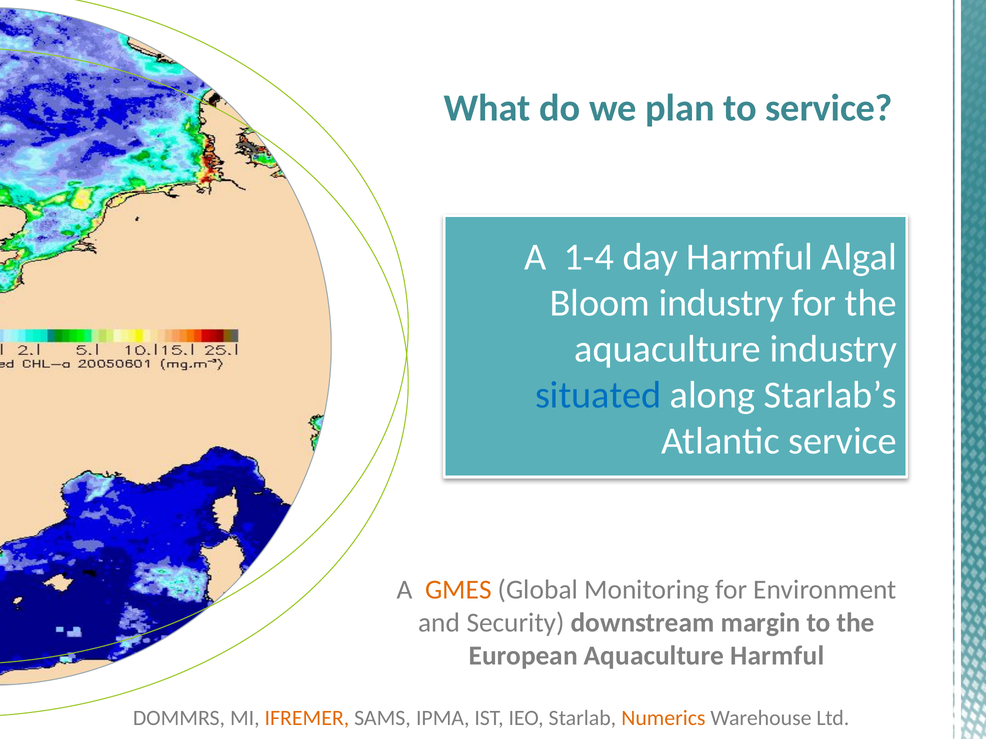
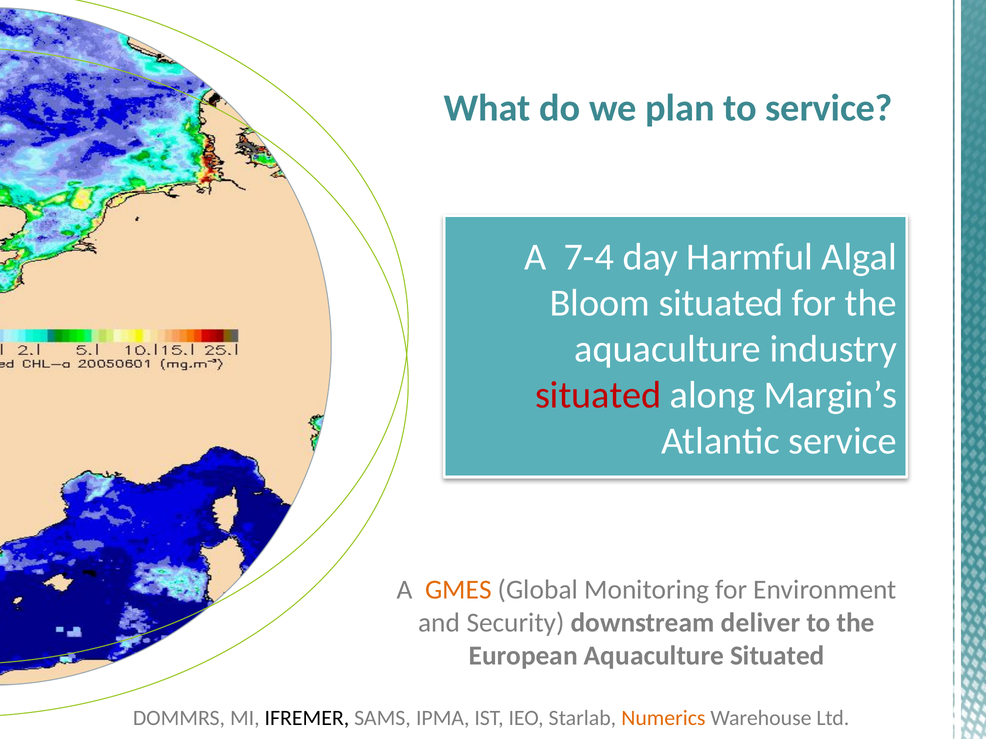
1-4: 1-4 -> 7-4 (589, 257)
Bloom industry: industry -> situated (721, 303)
situated colour: blue -> red (598, 395)
Starlab’s: Starlab’s -> Margin’s (831, 395)
margin: margin -> deliver (761, 623)
Aquaculture Harmful: Harmful -> Situated (777, 656)
IFREMER colour: orange -> black (307, 719)
